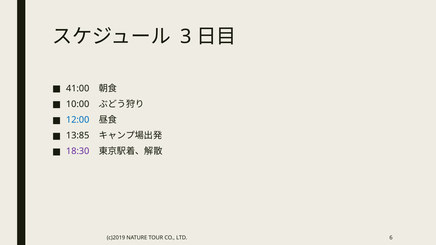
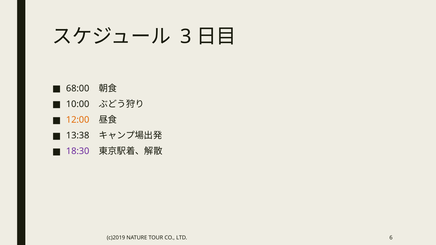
41:00: 41:00 -> 68:00 (78, 89)
12:00 colour: blue -> orange (78, 120)
13:85: 13:85 -> 13:38 (78, 136)
